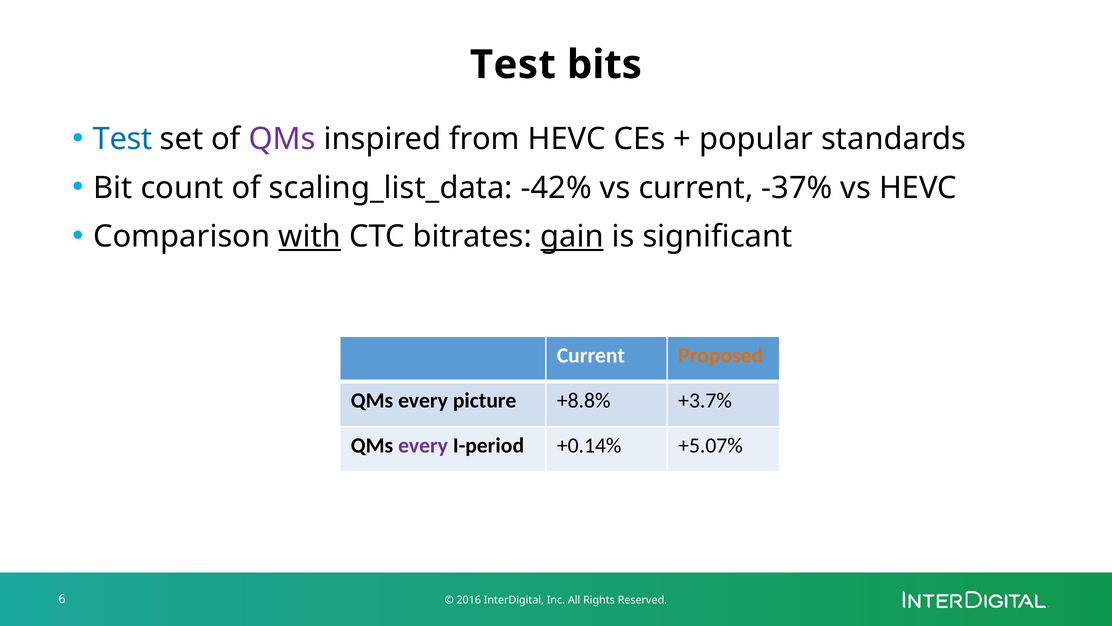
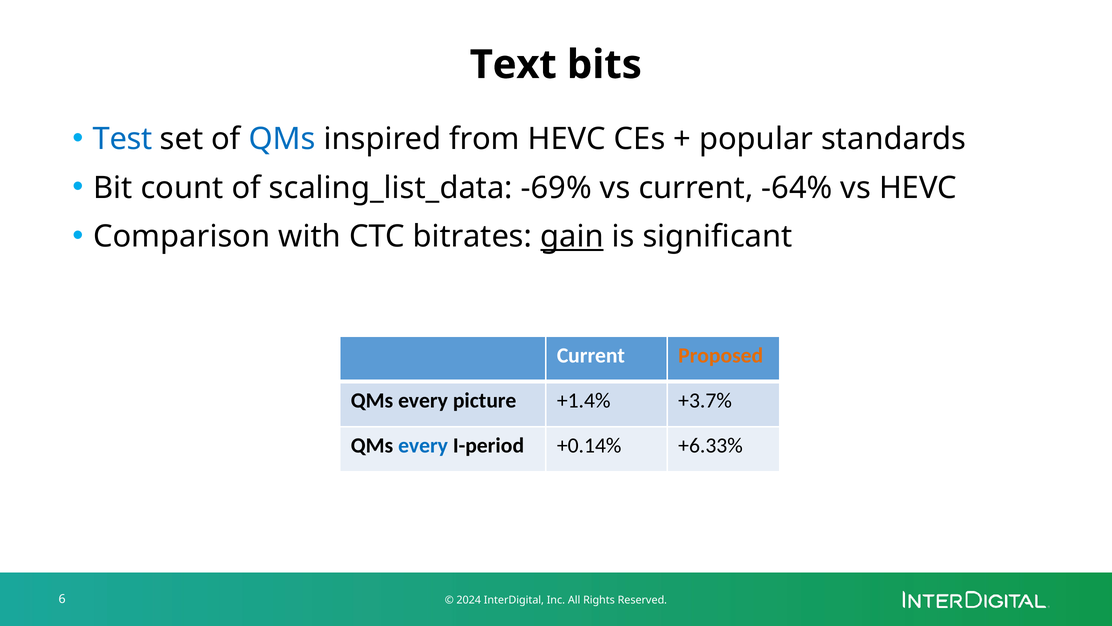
Test: Test -> Text (513, 65)
QMs colour: purple -> blue (282, 139)
-42%: -42% -> -69% (556, 188)
-37%: -37% -> -64% (797, 188)
with underline: present -> none (310, 236)
+8.8%: +8.8% -> +1.4% (584, 400)
every colour: purple -> blue (423, 445)
+5.07%: +5.07% -> +6.33% (710, 445)
2016: 2016 -> 2024 (469, 600)
